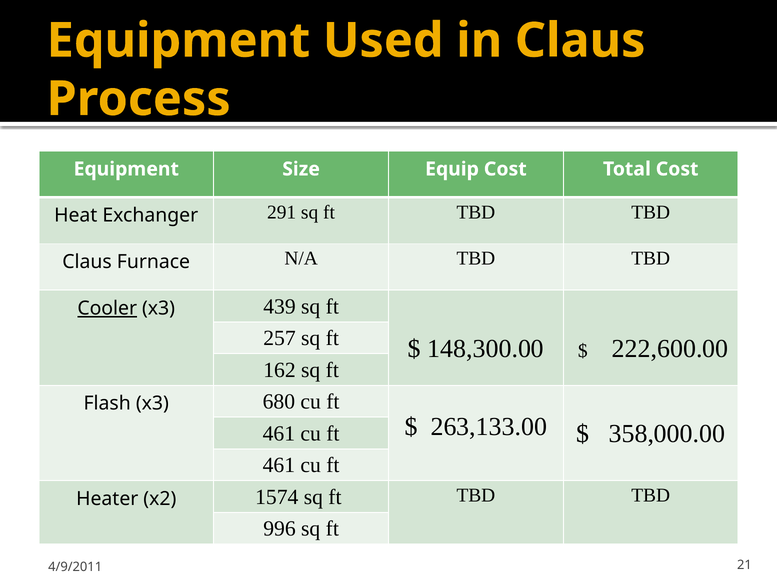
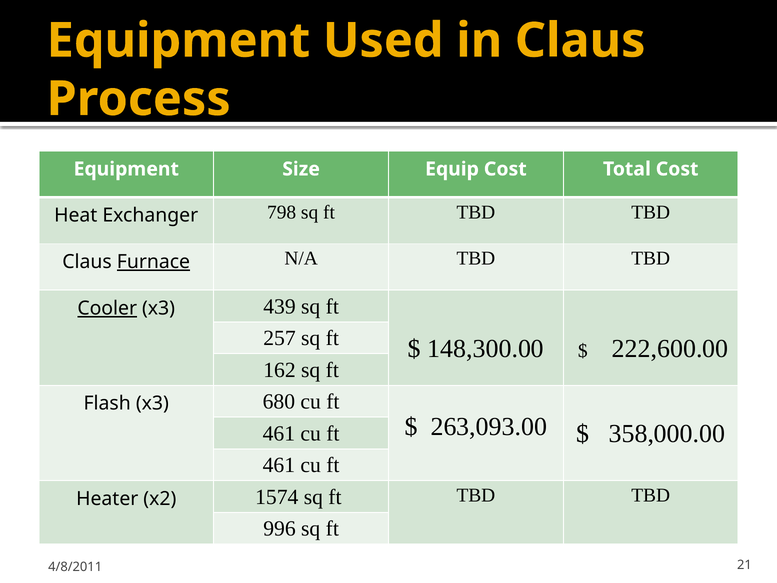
291: 291 -> 798 (282, 212)
Furnace underline: none -> present (153, 262)
263,133.00: 263,133.00 -> 263,093.00 (489, 427)
4/9/2011: 4/9/2011 -> 4/8/2011 (75, 567)
